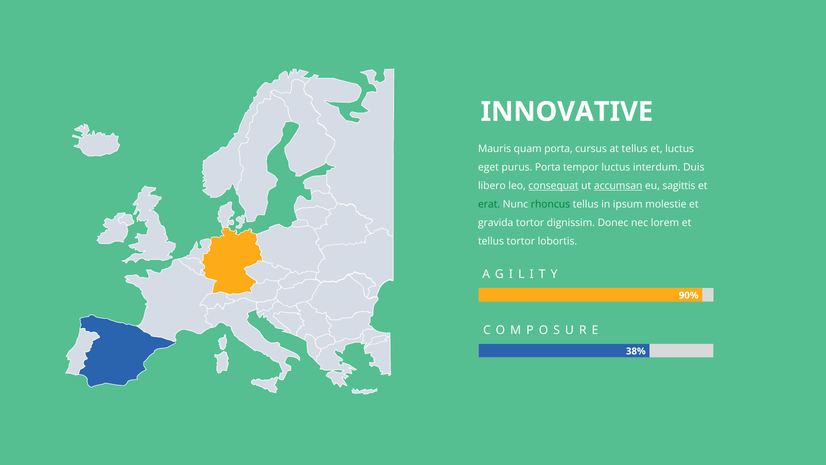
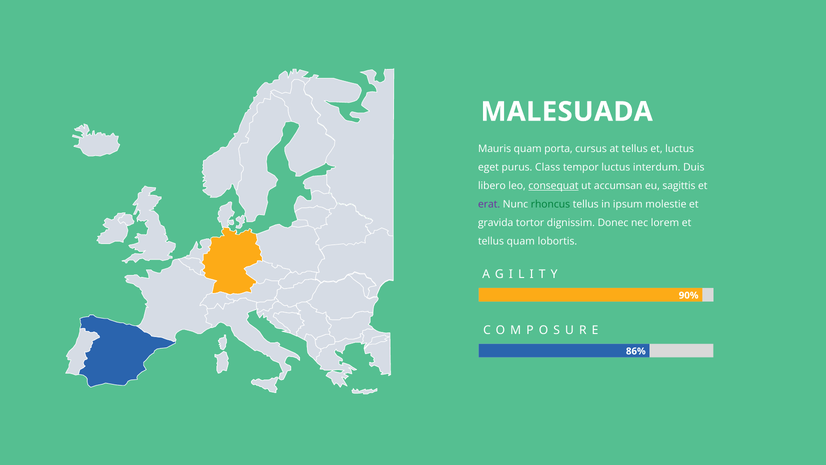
INNOVATIVE: INNOVATIVE -> MALESUADA (567, 112)
purus Porta: Porta -> Class (548, 167)
accumsan underline: present -> none (618, 186)
erat colour: green -> purple (489, 204)
tellus tortor: tortor -> quam (521, 241)
38%: 38% -> 86% (636, 351)
